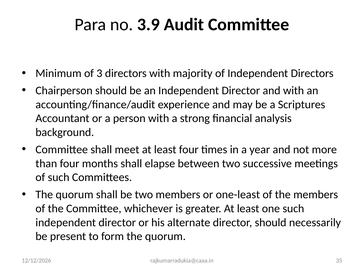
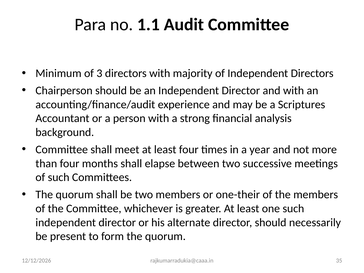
3.9: 3.9 -> 1.1 (149, 25)
one-least: one-least -> one-their (238, 195)
